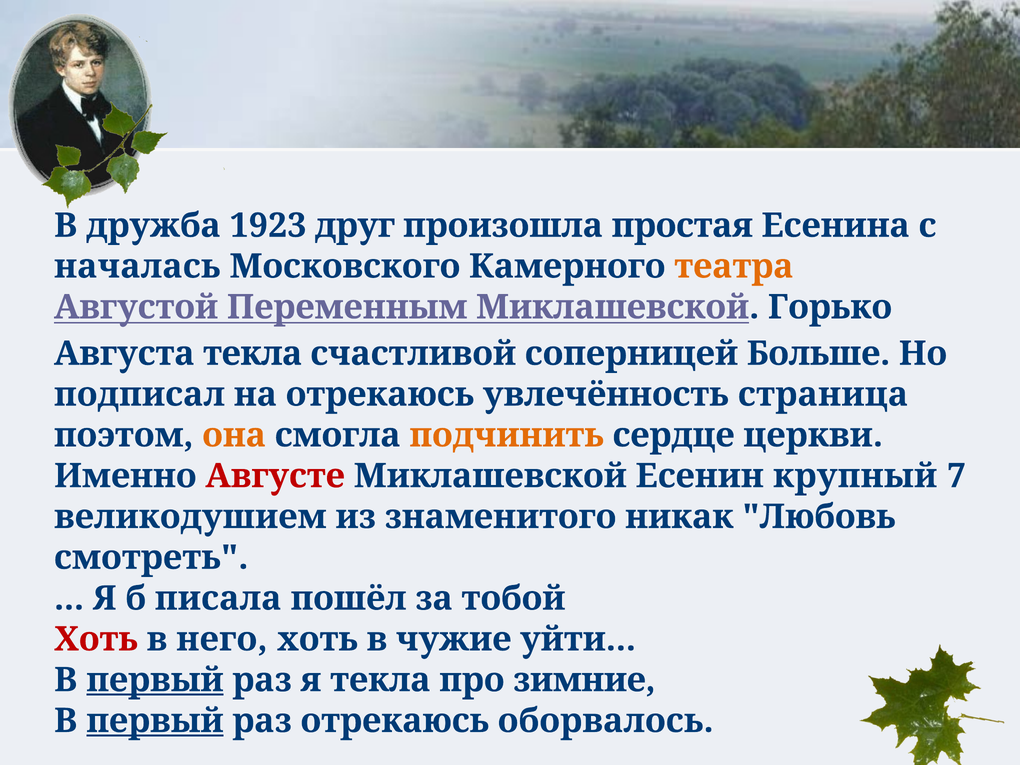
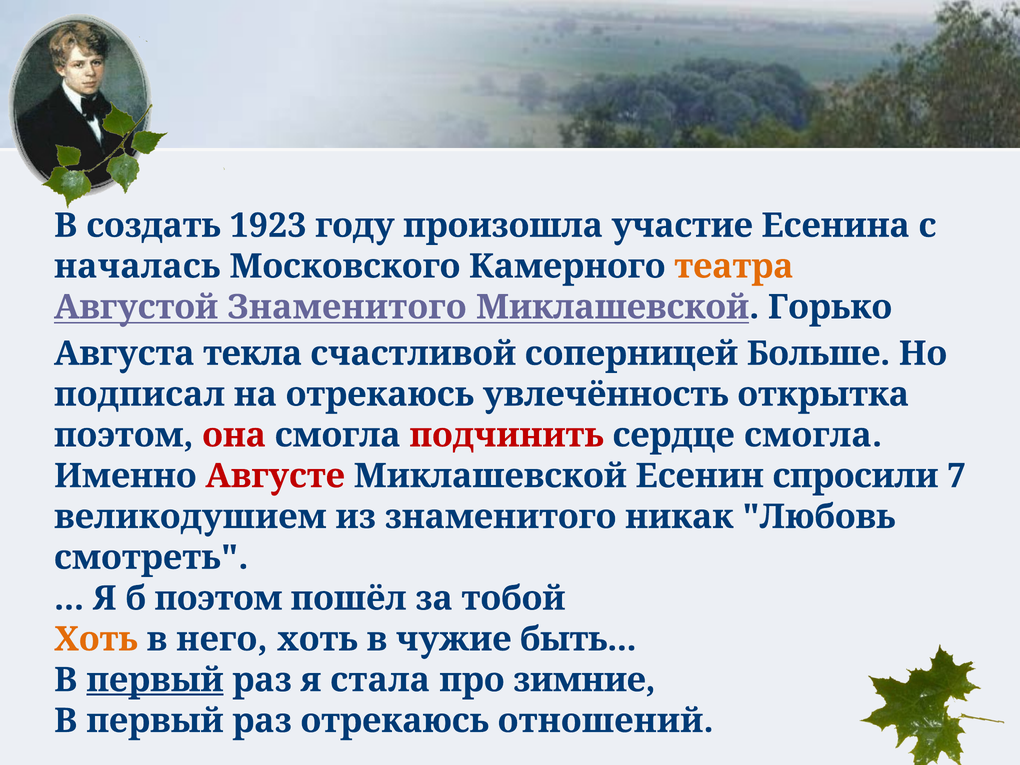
дружба: дружба -> создать (154, 226)
друг: друг -> году (355, 226)
простая: простая -> участие (682, 226)
Августой Переменным: Переменным -> Знаменитого (347, 307)
страница: страница -> открытка (823, 394)
она colour: orange -> red (234, 435)
подчинить colour: orange -> red (507, 435)
сердце церкви: церкви -> смогла (813, 435)
крупный: крупный -> спросили (855, 476)
б писала: писала -> поэтом (219, 598)
Хоть colour: red -> orange (96, 639)
уйти: уйти -> быть (578, 639)
я текла: текла -> стала (380, 680)
первый underline: present -> none (155, 721)
оборвалось: оборвалось -> отношений (606, 721)
